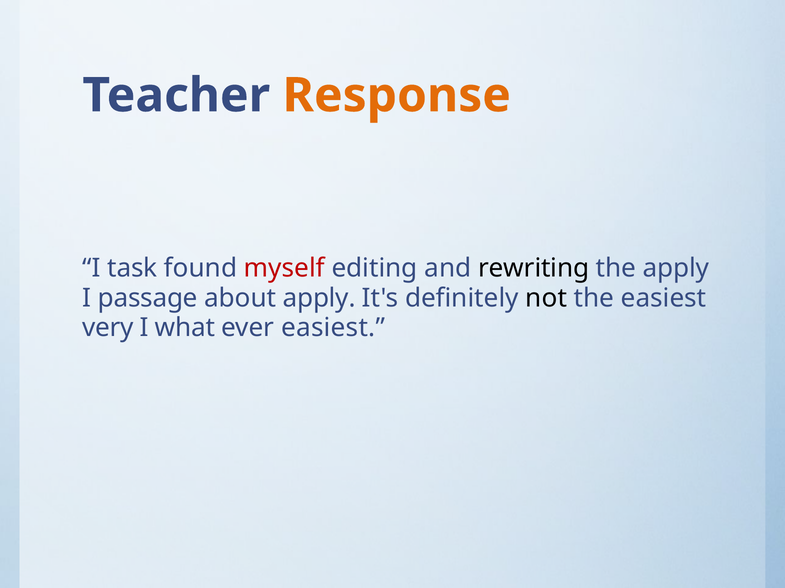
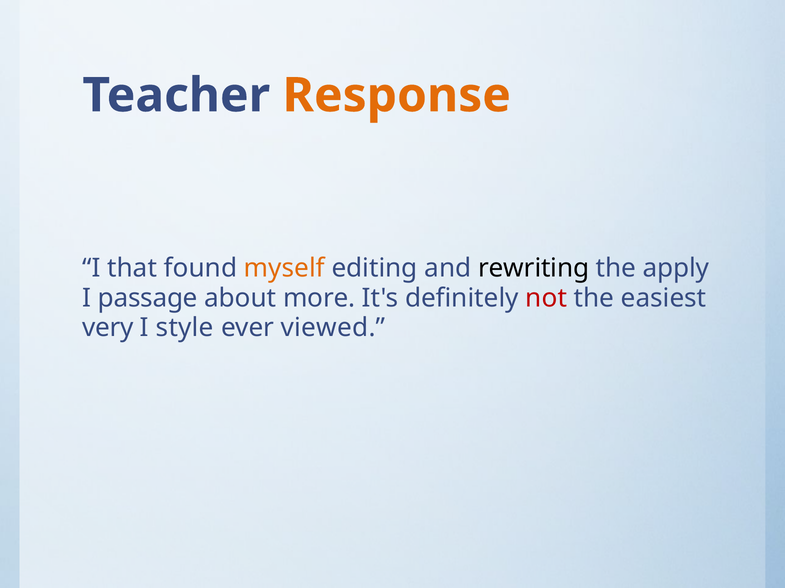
task: task -> that (132, 268)
myself colour: red -> orange (284, 268)
about apply: apply -> more (319, 298)
not colour: black -> red (546, 298)
what: what -> style (185, 328)
ever easiest: easiest -> viewed (333, 328)
